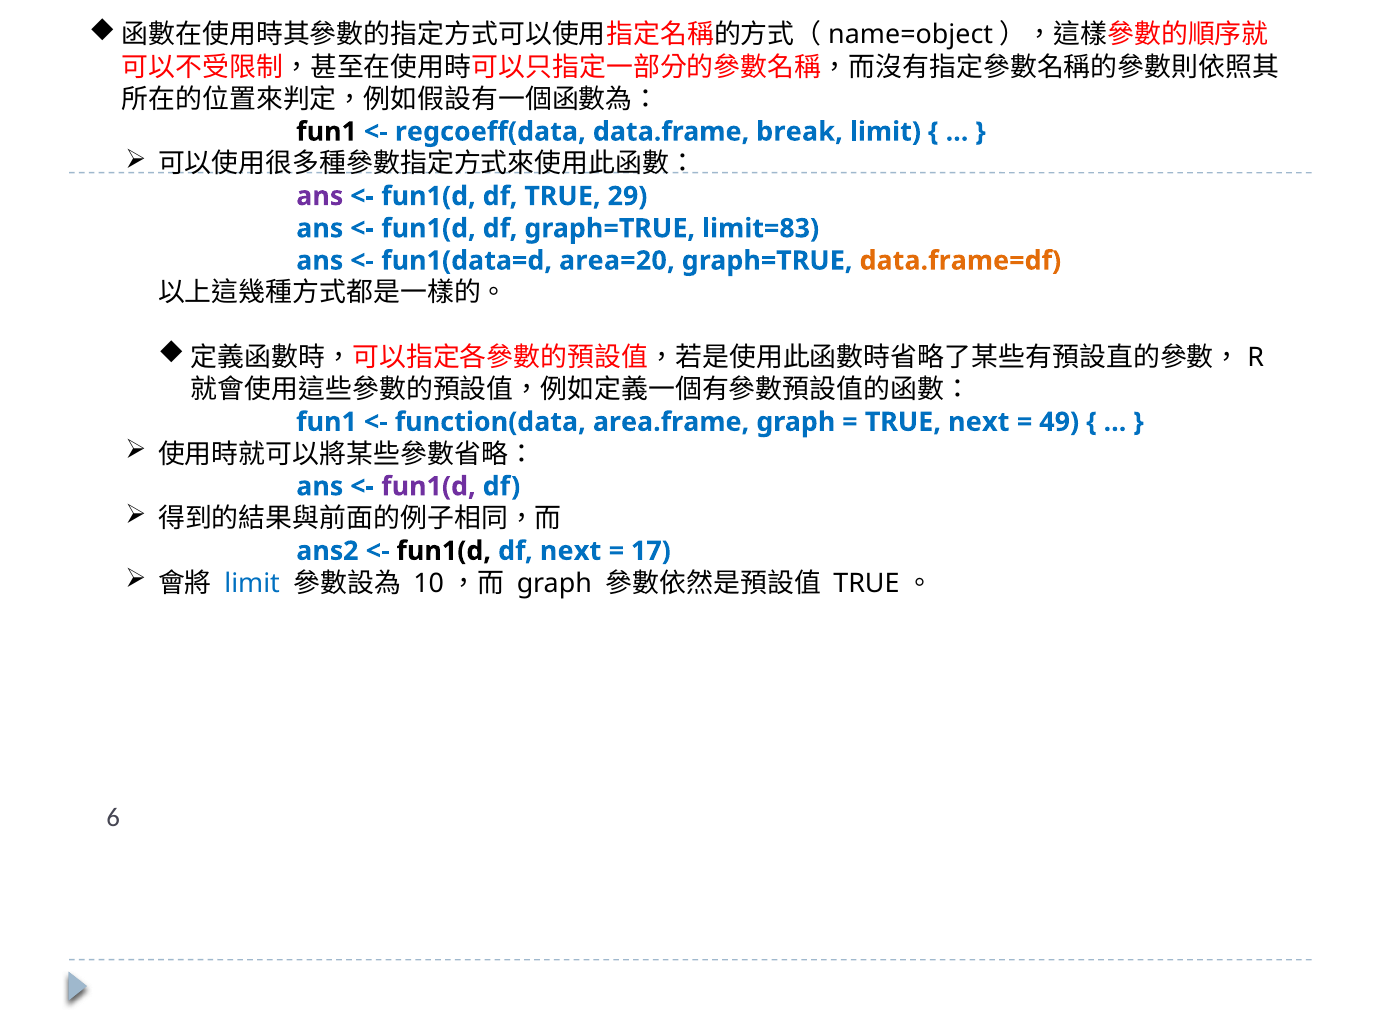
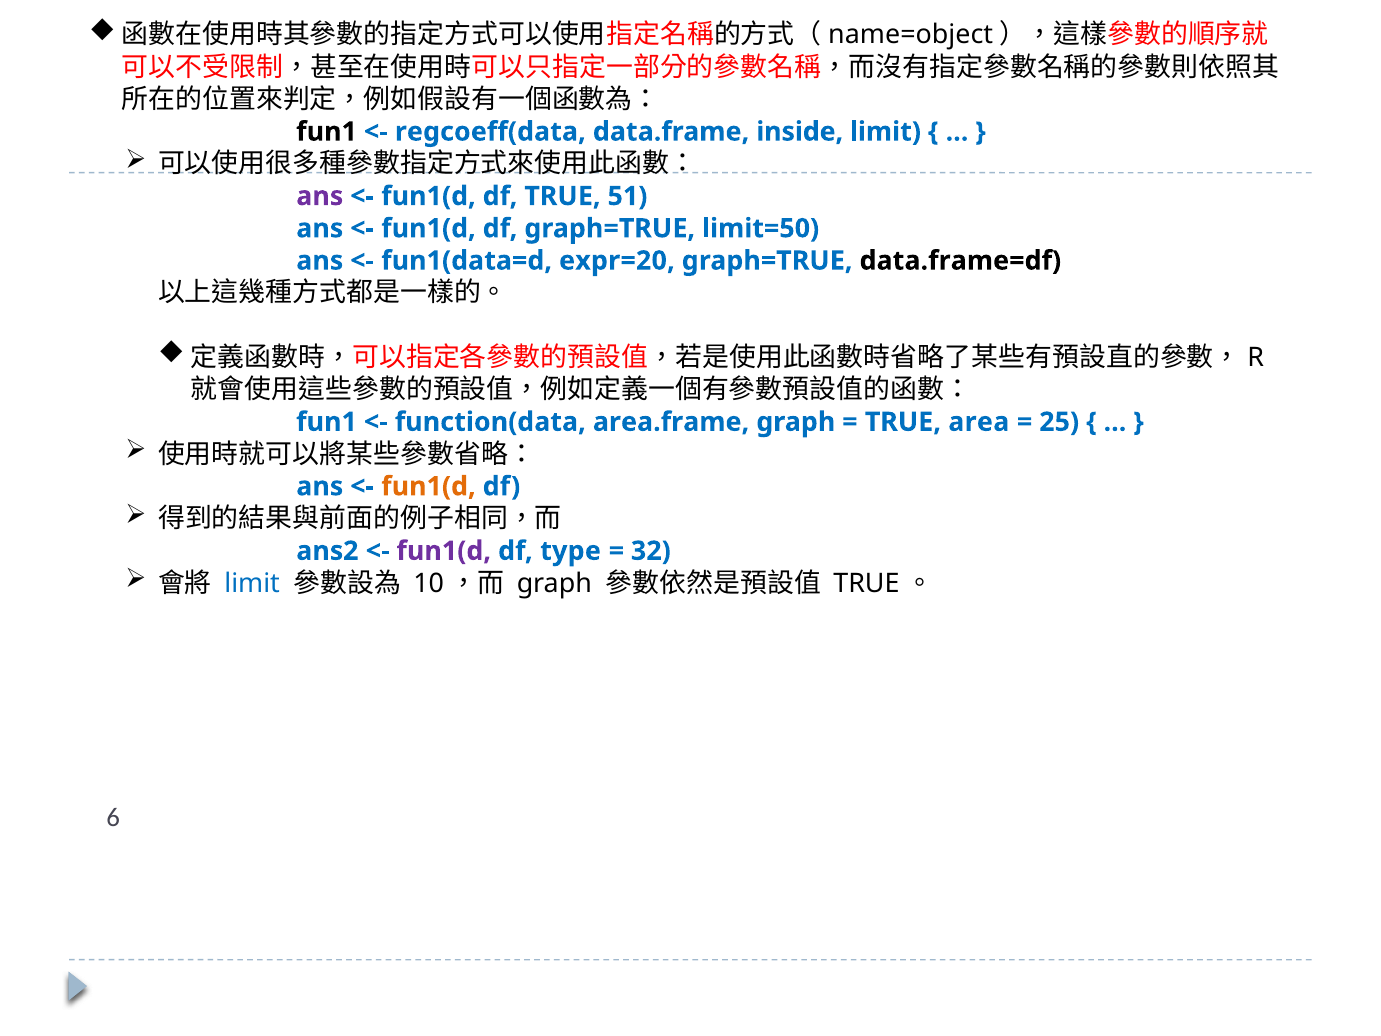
break: break -> inside (800, 132)
29: 29 -> 51 (627, 196)
limit=83: limit=83 -> limit=50 (761, 228)
area=20: area=20 -> expr=20 (617, 261)
data.frame=df colour: orange -> black (960, 261)
TRUE next: next -> area (979, 422)
49: 49 -> 25 (1059, 422)
fun1(d colour: purple -> orange (428, 486)
fun1(d colour: black -> purple (444, 551)
df next: next -> type (571, 551)
17: 17 -> 32 (651, 551)
